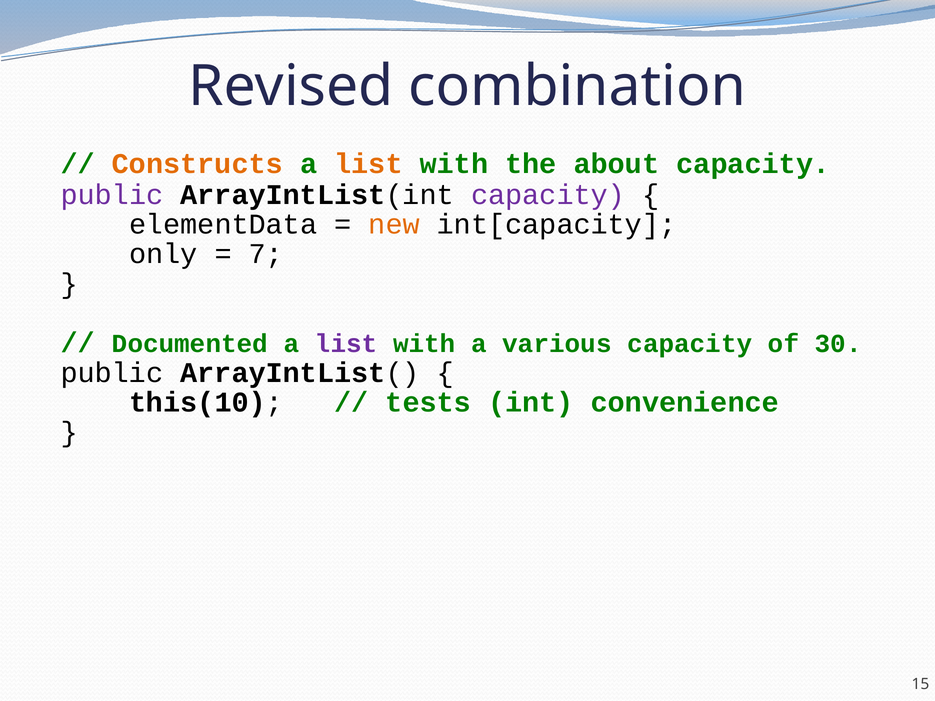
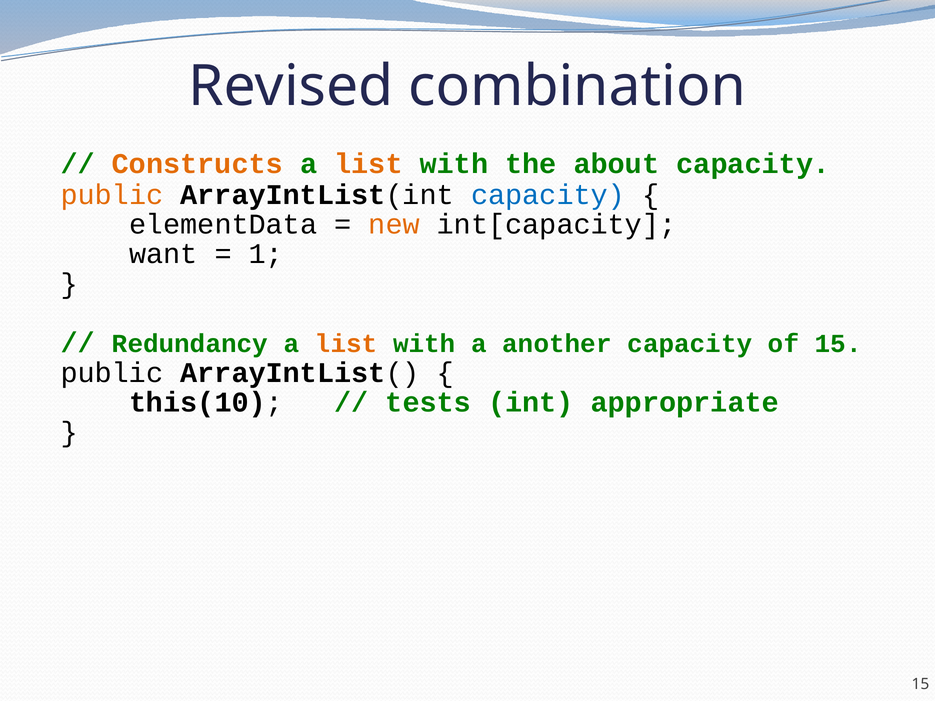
public colour: purple -> orange (112, 195)
capacity colour: purple -> blue (548, 195)
only: only -> want (163, 254)
7: 7 -> 1 (266, 254)
Documented: Documented -> Redundancy (190, 344)
list colour: purple -> orange (346, 344)
various: various -> another (557, 344)
of 30: 30 -> 15 (838, 344)
convenience: convenience -> appropriate (685, 403)
